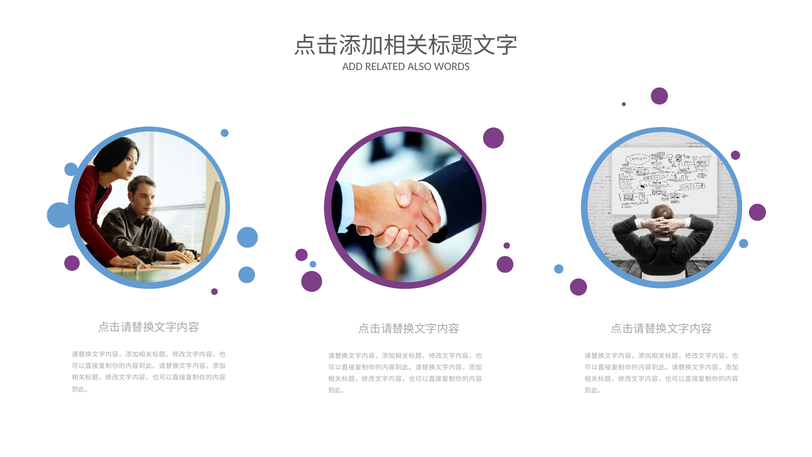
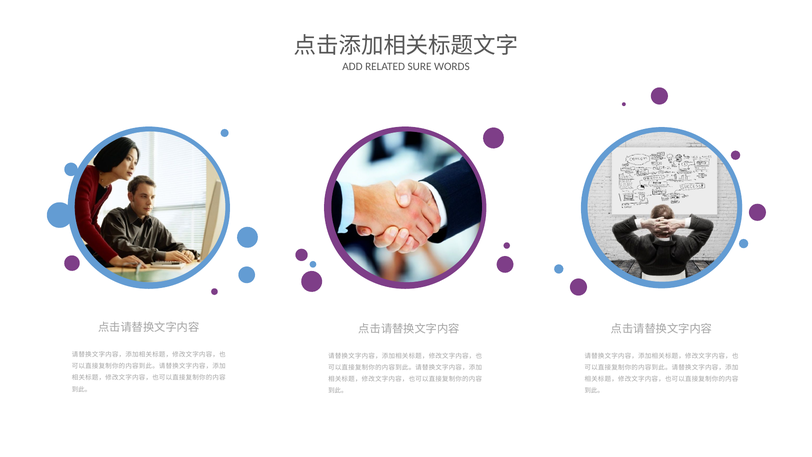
ALSO: ALSO -> SURE (420, 66)
